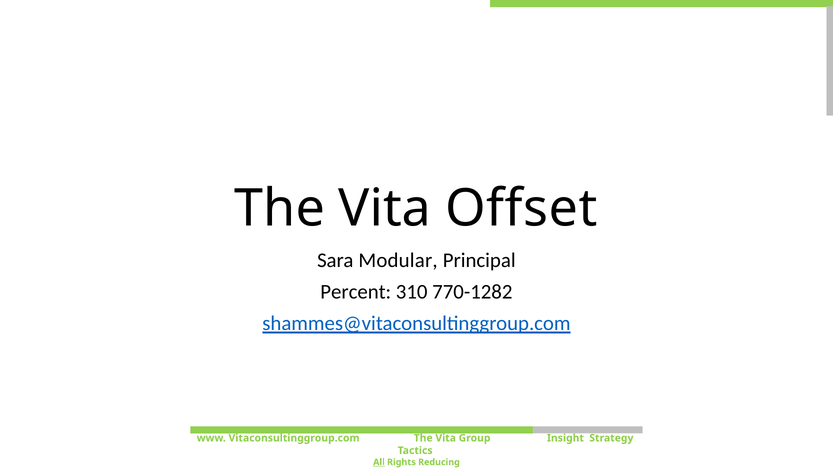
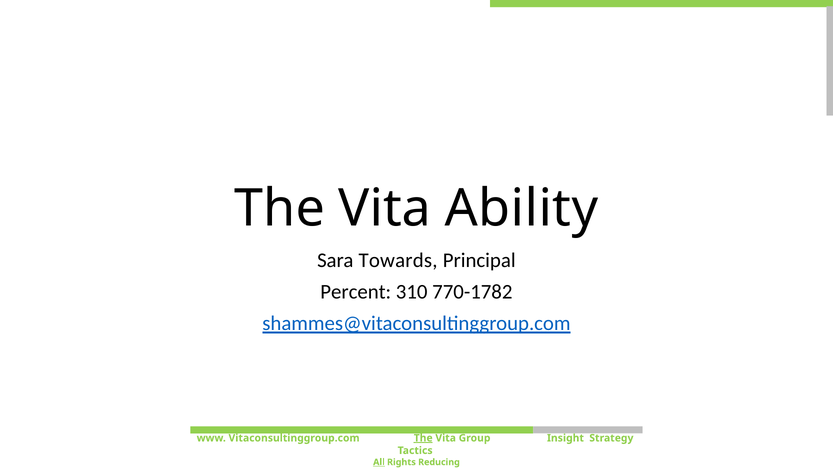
Offset: Offset -> Ability (521, 208)
Modular: Modular -> Towards (398, 260)
770-1282: 770-1282 -> 770-1782 (472, 292)
The underline: none -> present (423, 438)
